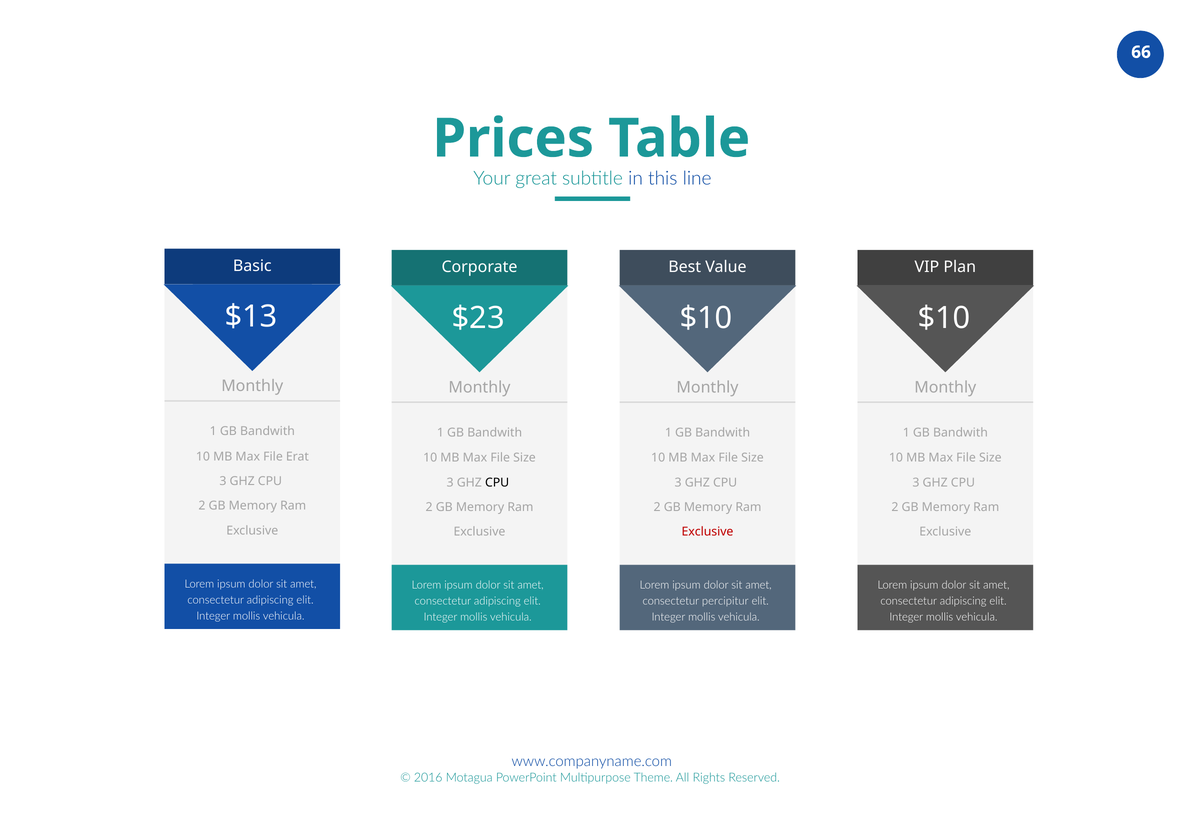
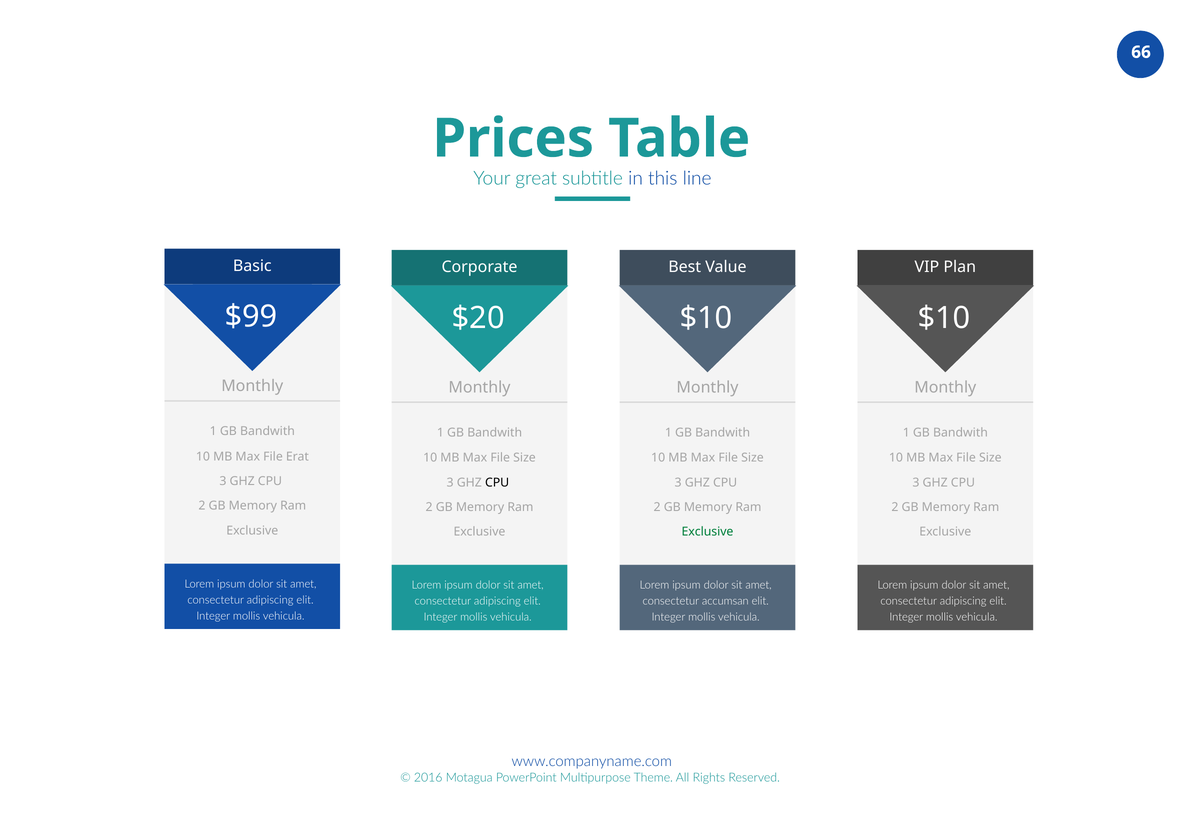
$13: $13 -> $99 (251, 317)
$23: $23 -> $20 (478, 318)
Exclusive colour: red -> green (707, 532)
percipitur: percipitur -> accumsan (725, 601)
